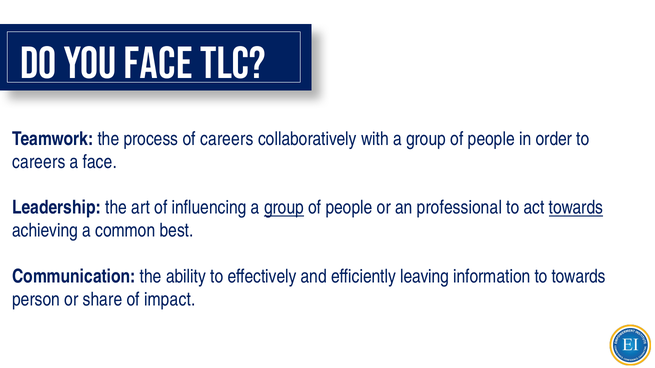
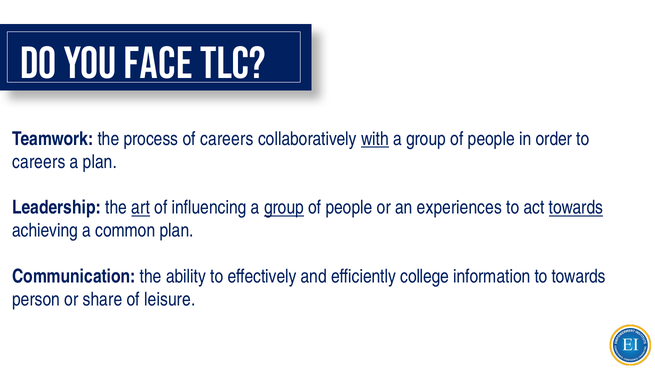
with underline: none -> present (375, 139)
a face: face -> plan (100, 162)
art underline: none -> present (141, 208)
professional: professional -> experiences (459, 208)
common best: best -> plan (177, 231)
leaving: leaving -> college (425, 277)
impact: impact -> leisure (170, 300)
